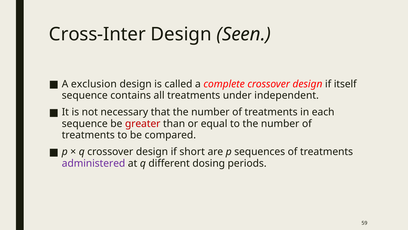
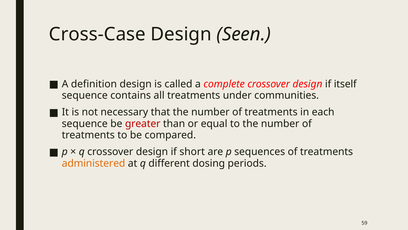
Cross-Inter: Cross-Inter -> Cross-Case (97, 34)
exclusion: exclusion -> definition (94, 84)
independent: independent -> communities (287, 95)
administered colour: purple -> orange (94, 163)
